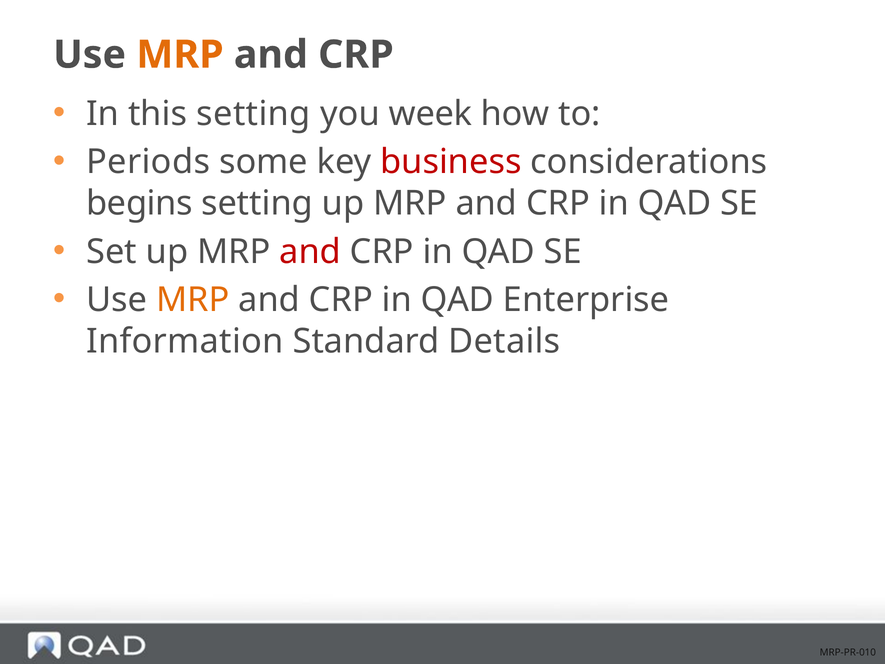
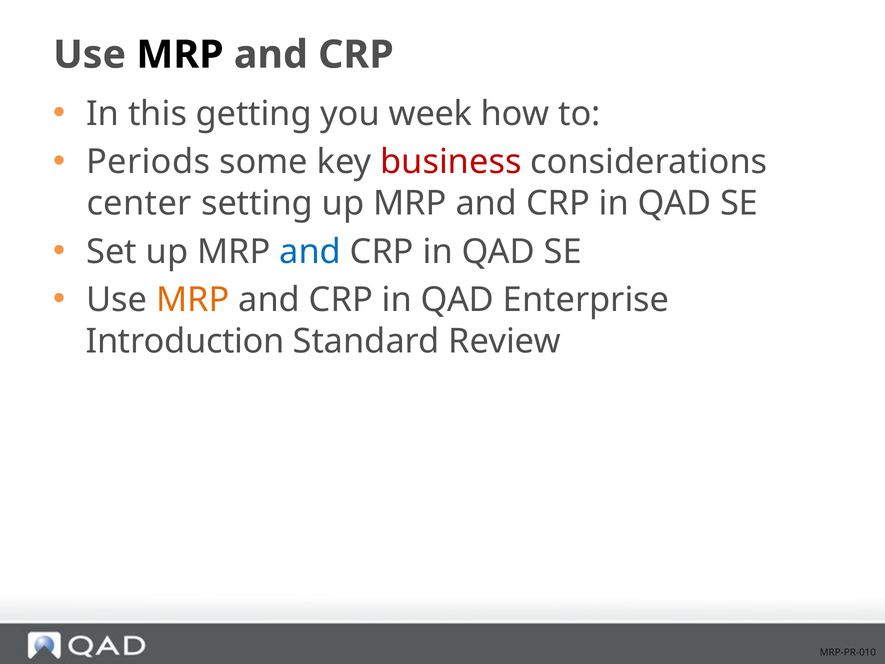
MRP colour: orange -> black (180, 55)
this setting: setting -> getting (254, 114)
begins: begins -> center (139, 203)
and colour: red -> blue (310, 252)
Information: Information -> Introduction (185, 341)
Details: Details -> Review (505, 341)
